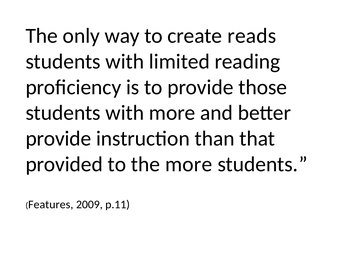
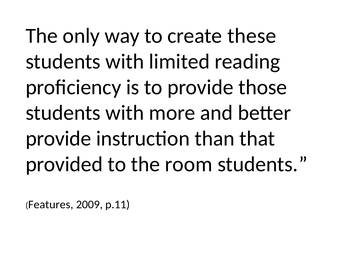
reads: reads -> these (252, 36)
the more: more -> room (189, 164)
